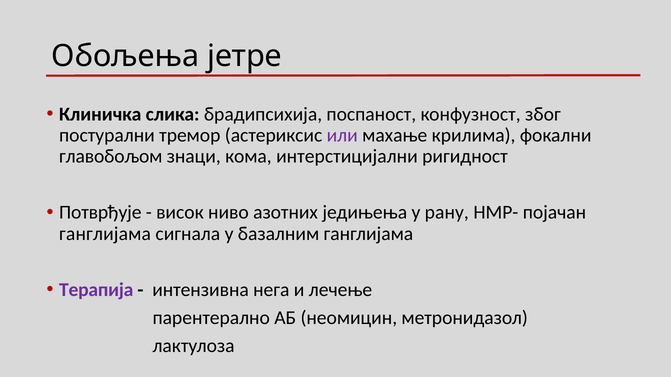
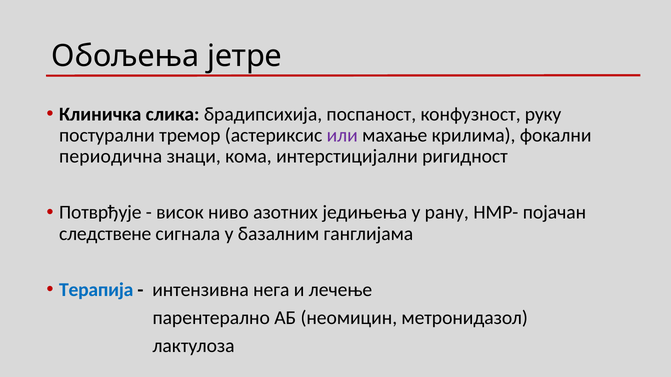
због: због -> руку (543, 114)
главобољом: главобољом -> периодична (111, 157)
ганглијама: ганглијама -> следствене (105, 234)
Терапија colour: purple -> blue (96, 290)
